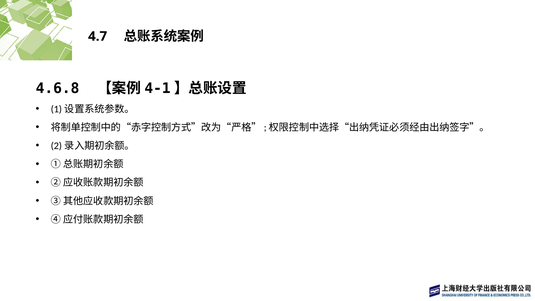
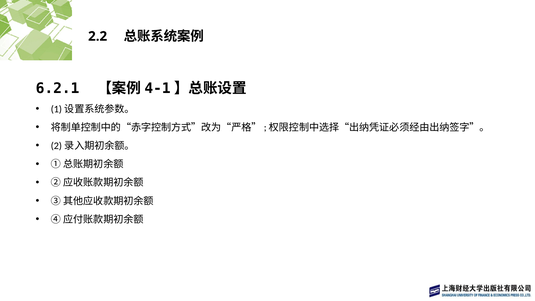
4.7: 4.7 -> 2.2 (98, 36)
4.6.8: 4.6.8 -> 6.2.1 (58, 88)
